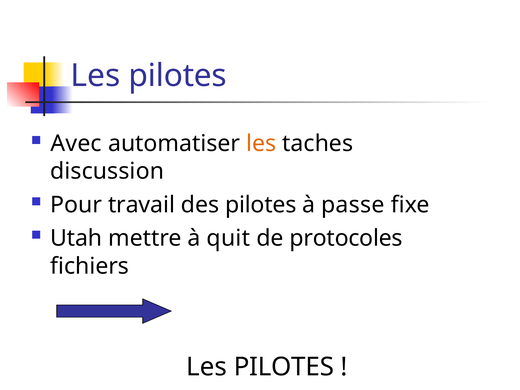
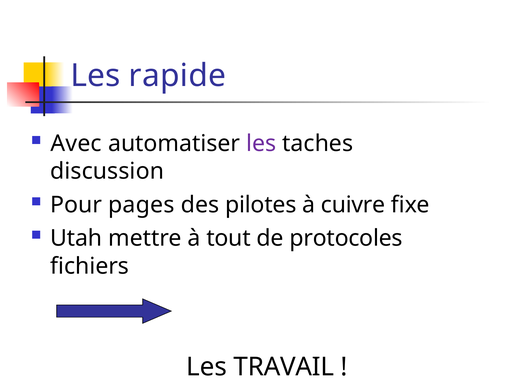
pilotes: pilotes -> rapide (177, 76)
les colour: orange -> purple (261, 144)
travail: travail -> pages (141, 205)
passe: passe -> cuivre (353, 205)
quit: quit -> tout (229, 238)
PILOTES: PILOTES -> TRAVAIL (284, 367)
